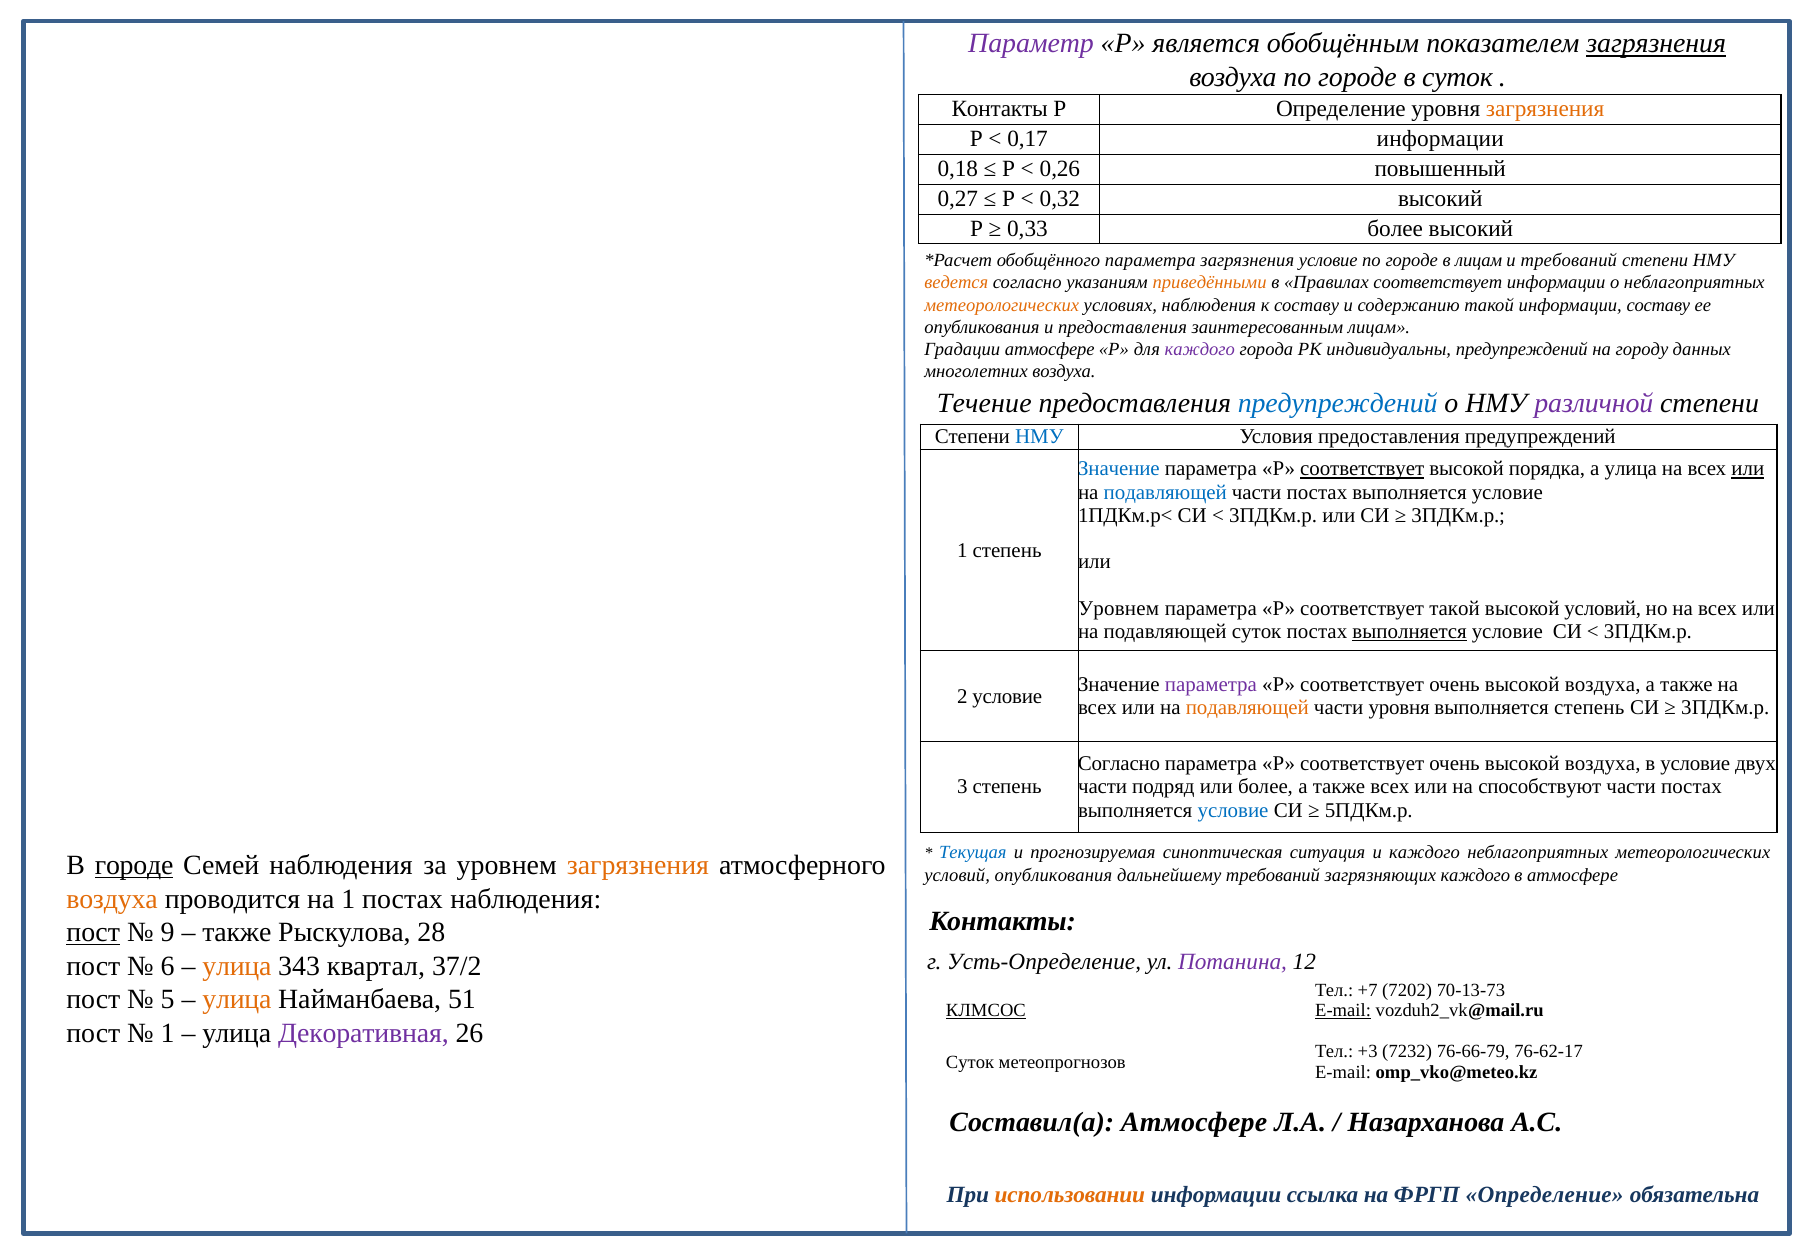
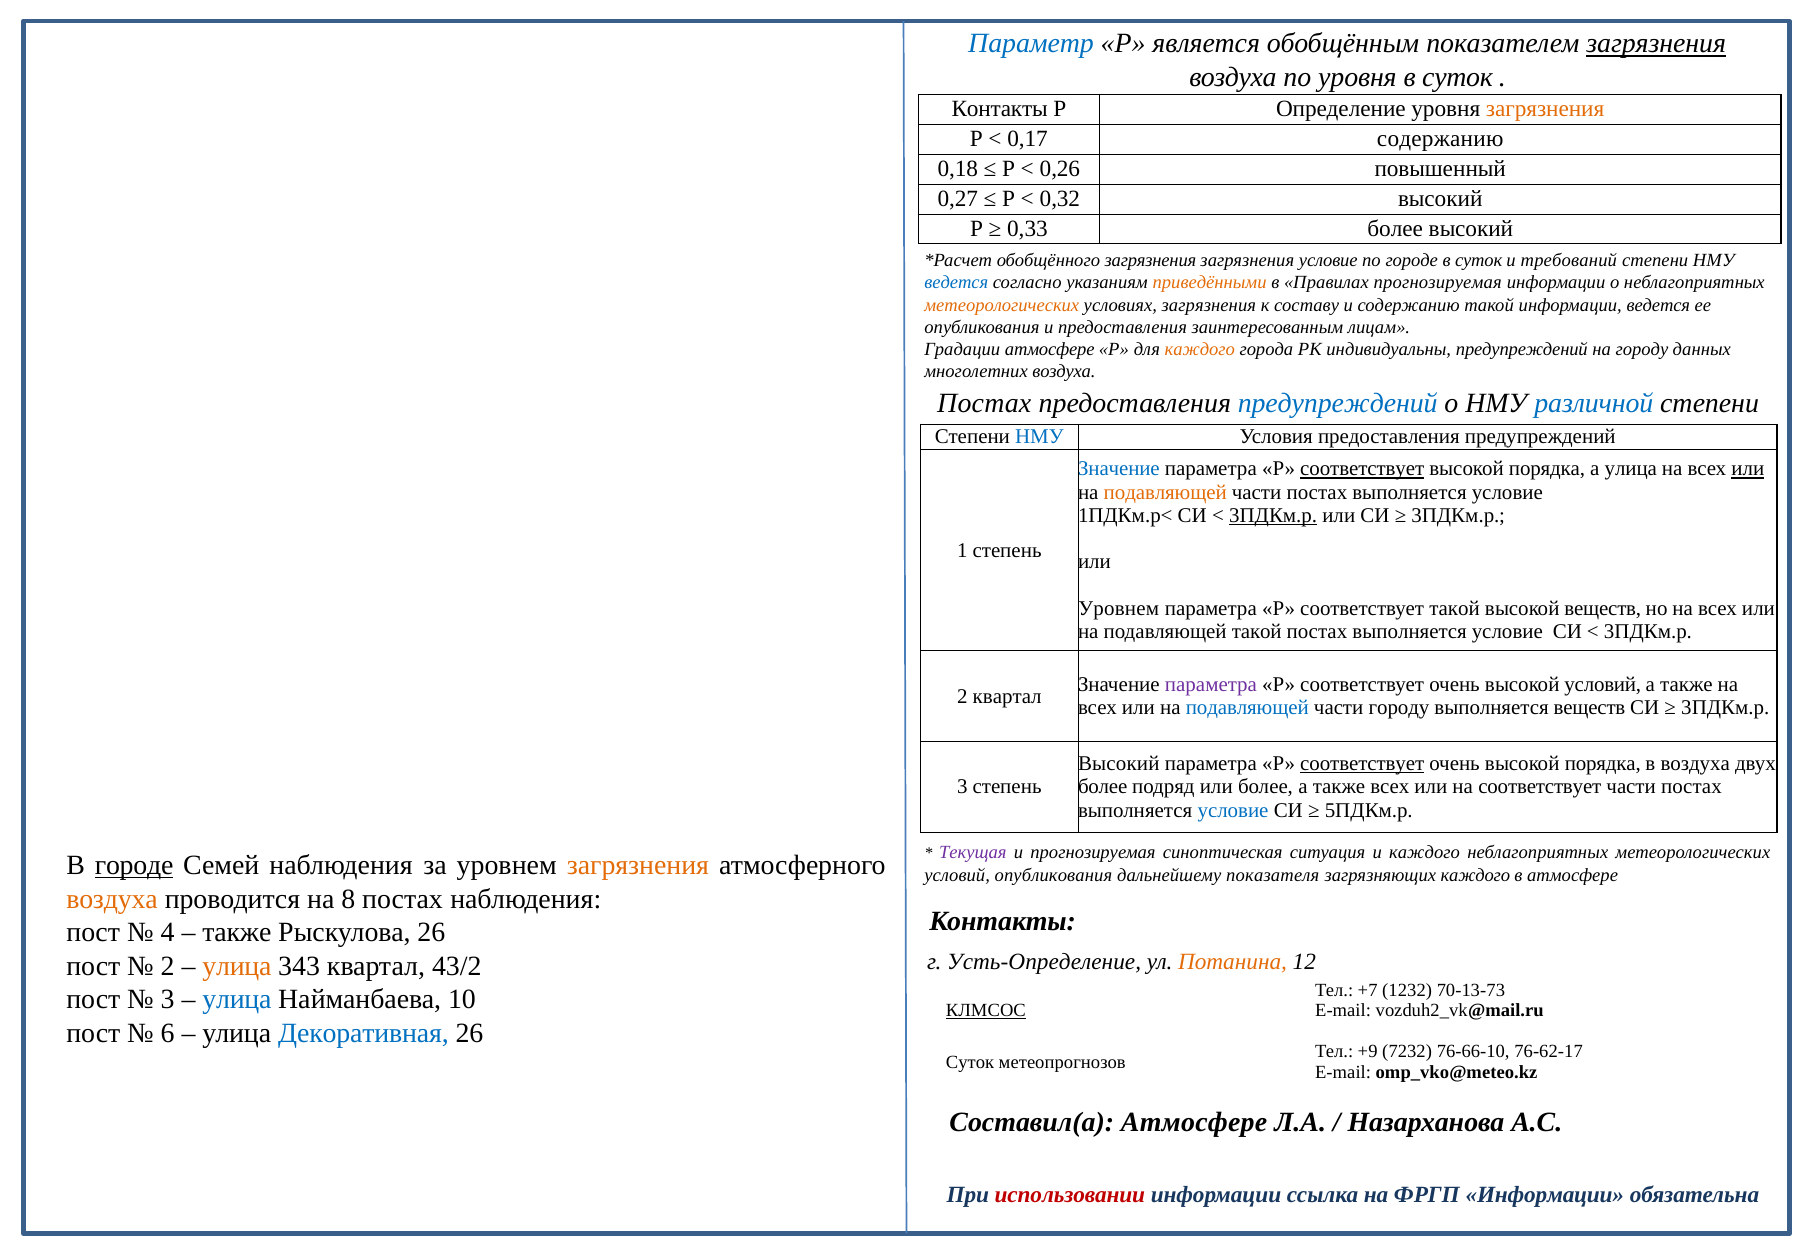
Параметр colour: purple -> blue (1031, 44)
воздуха по городе: городе -> уровня (1357, 77)
0,17 информации: информации -> содержанию (1440, 139)
обобщённого параметра: параметра -> загрязнения (1150, 260)
лицам: лицам -> суток (1479, 260)
ведется colour: orange -> blue (956, 283)
Правилах соответствует: соответствует -> прогнозируемая (1438, 283)
условиях наблюдения: наблюдения -> загрязнения (1209, 305)
информации составу: составу -> ведется (1658, 305)
каждого colour: purple -> orange (1200, 349)
Течение: Течение -> Постах (984, 403)
различной colour: purple -> blue (1594, 403)
подавляющей colour: blue -> orange (1165, 492)
3ПДКм.р underline: none -> present (1273, 516)
высокой условий: условий -> веществ (1603, 608)
подавляющей суток: суток -> такой (1257, 631)
выполняется underline: present -> none (1410, 631)
воздуха: воздуха -> условий (1603, 685)
2 условие: условие -> квартал (1007, 696)
подавляющей colour: orange -> blue (1247, 708)
части уровня: уровня -> городу (1399, 708)
выполняется степень: степень -> веществ (1590, 708)
Согласно: Согласно -> Высокий (1119, 764)
соответствует underline: none -> present (1362, 764)
воздуха: воздуха -> порядка (1603, 764)
в условие: условие -> воздуха (1695, 764)
части: части -> более (1103, 787)
на способствуют: способствуют -> соответствует (1540, 787)
Текущая colour: blue -> purple (973, 853)
дальнейшему требований: требований -> показателя (1273, 875)
на 1: 1 -> 8 (348, 899)
пост underline: present -> none (93, 933)
9: 9 -> 4 (168, 933)
Рыскулова 28: 28 -> 26 (431, 933)
Потанина colour: purple -> orange (1233, 962)
6: 6 -> 2 (168, 966)
37/2: 37/2 -> 43/2 (457, 966)
7202: 7202 -> 1232 (1407, 990)
5: 5 -> 3 (168, 999)
улица colour: orange -> blue (237, 999)
51: 51 -> 10 (462, 999)
E-mail underline: present -> none (1343, 1011)
1: 1 -> 6 (168, 1033)
Декоративная colour: purple -> blue (363, 1033)
+3: +3 -> +9 (1368, 1052)
76-66-79: 76-66-79 -> 76-66-10 (1473, 1052)
использовании colour: orange -> red (1070, 1195)
ФРГП Определение: Определение -> Информации (1545, 1195)
